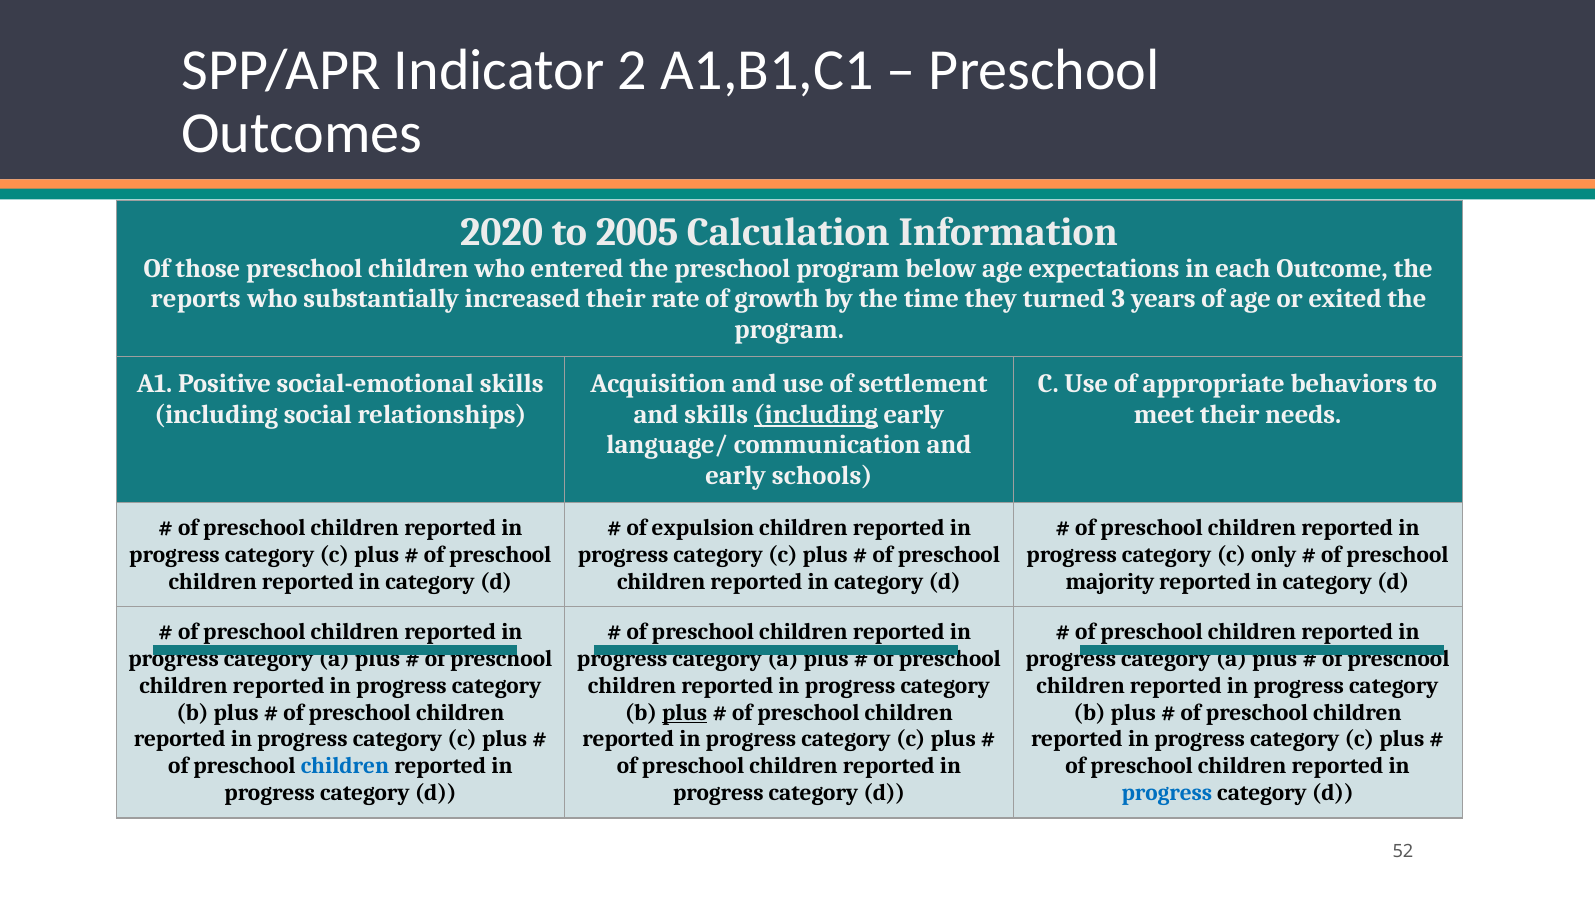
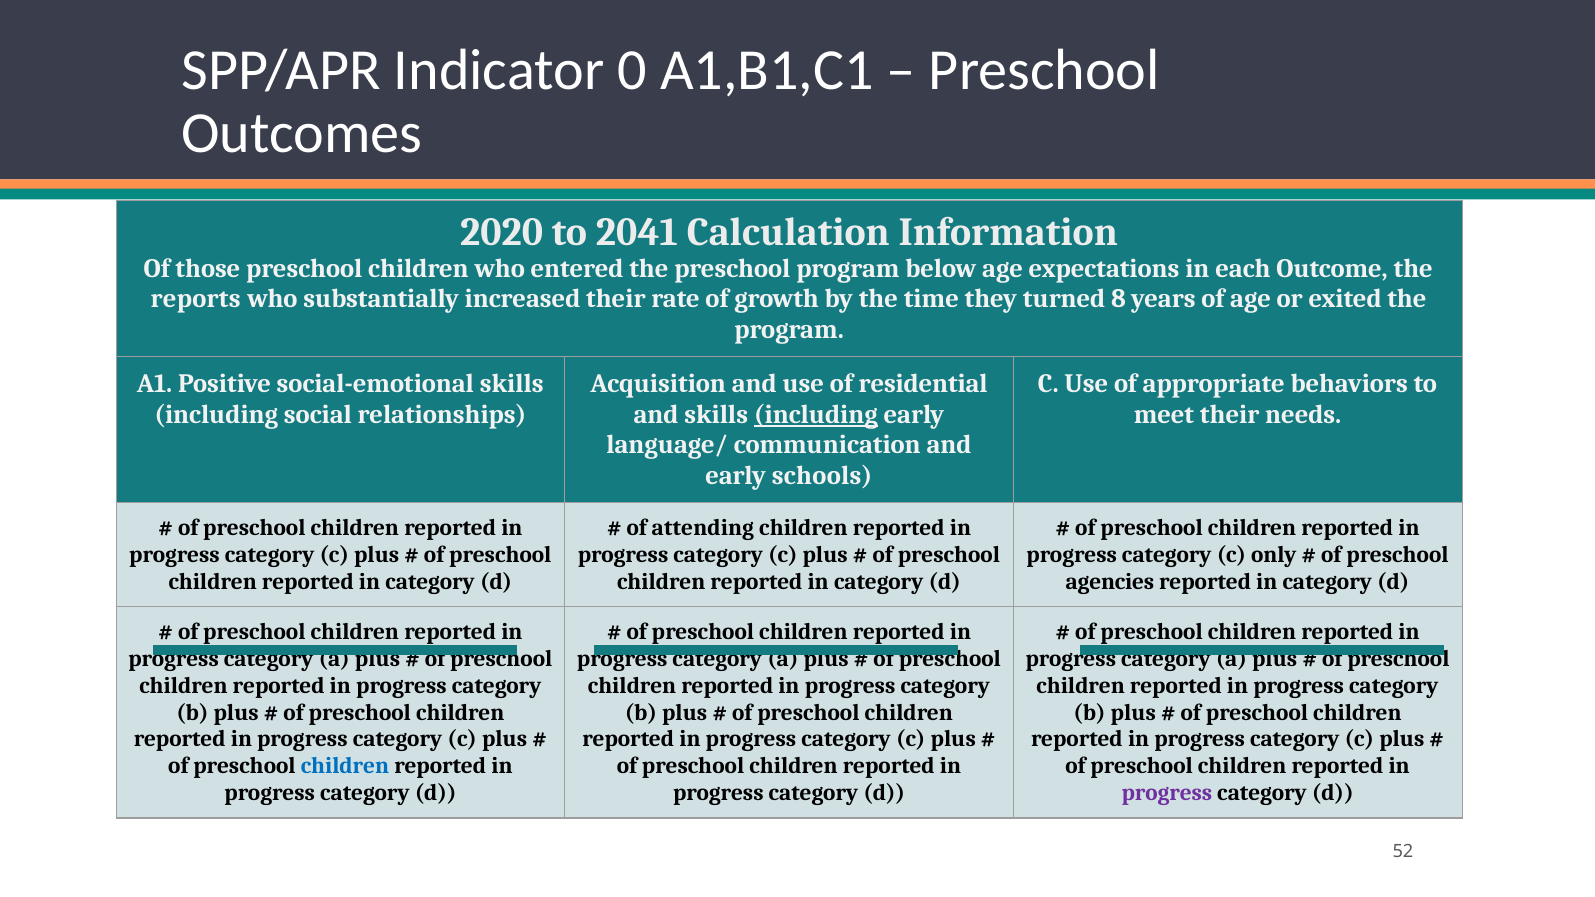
2: 2 -> 0 (632, 70)
2005: 2005 -> 2041 (637, 232)
3: 3 -> 8 (1119, 299)
settlement: settlement -> residential (923, 384)
expulsion: expulsion -> attending (703, 528)
majority: majority -> agencies (1110, 582)
plus underline: present -> none (685, 712)
progress colour: blue -> purple (1167, 793)
